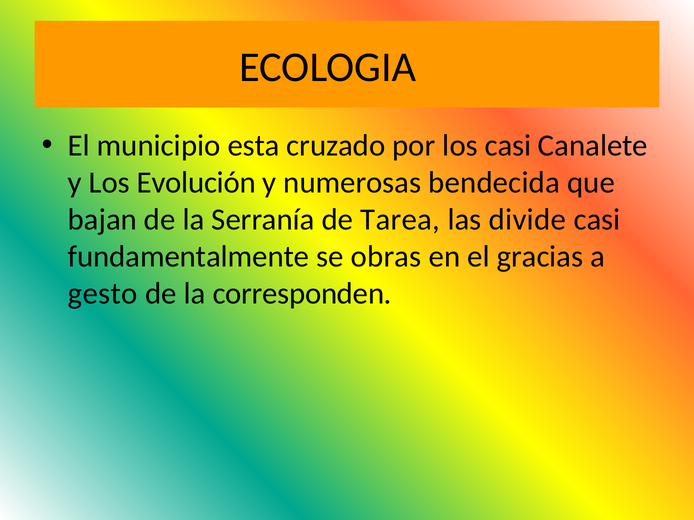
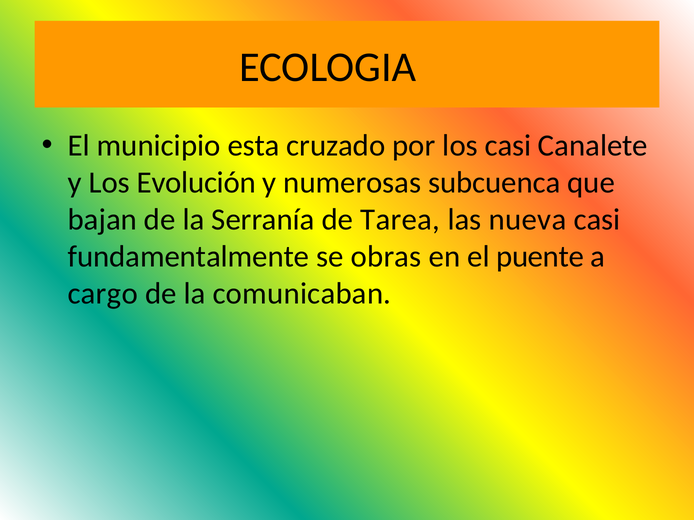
bendecida: bendecida -> subcuenca (494, 183)
divide: divide -> nueva (527, 220)
gracias: gracias -> puente (540, 257)
gesto: gesto -> cargo (103, 294)
corresponden: corresponden -> comunicaban (302, 294)
